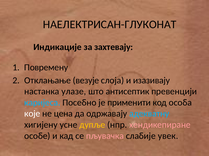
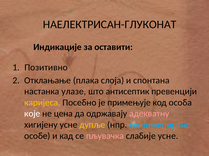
захтевају: захтевају -> оставити (114, 47)
Повремену: Повремену -> Позитивно (46, 68)
везује: везује -> плака (86, 81)
изазивају: изазивају -> спонтана (151, 81)
каријеса colour: light blue -> yellow (42, 103)
применити: применити -> примењује (129, 103)
адекватну colour: light blue -> pink (149, 114)
хендикепиране colour: pink -> light blue (160, 125)
слабије увек: увек -> усне (168, 136)
